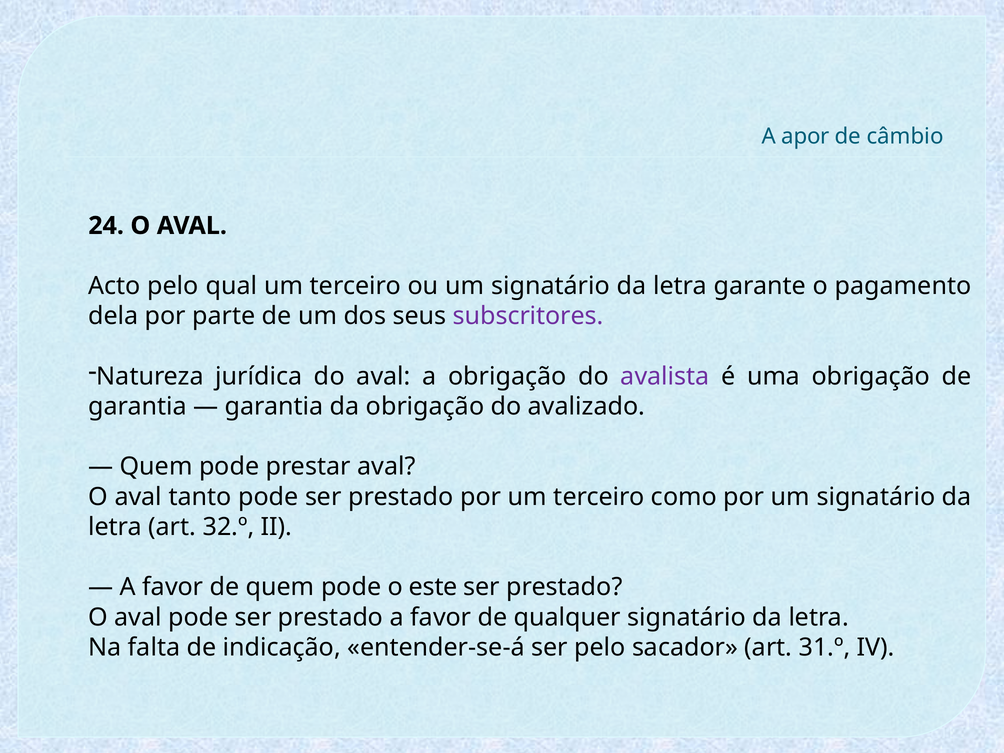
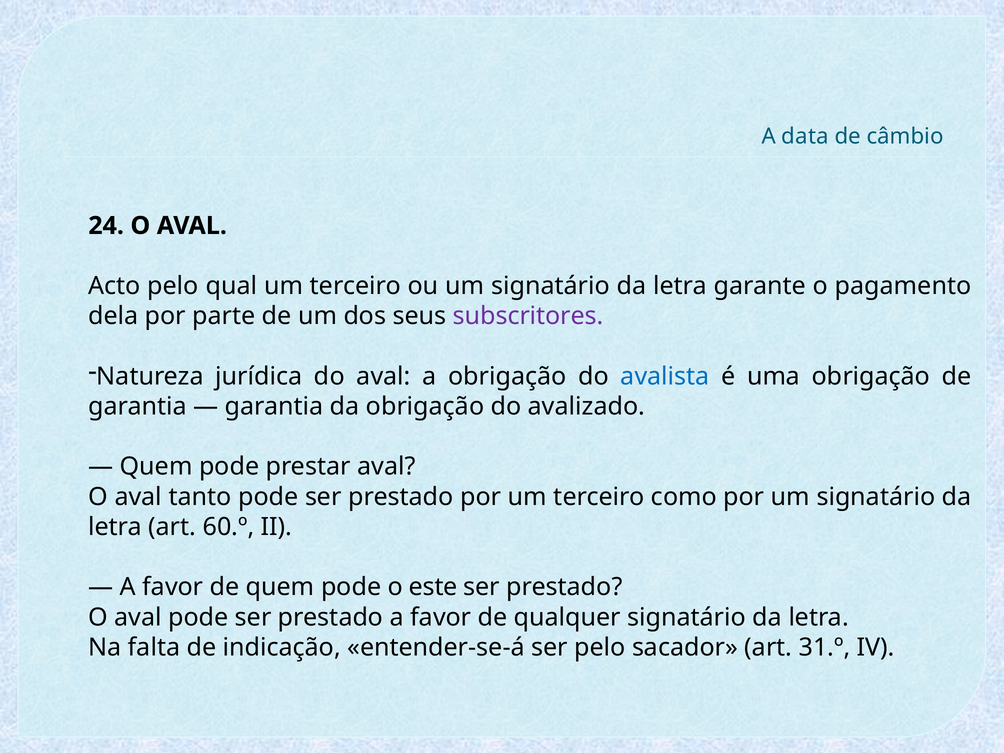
apor: apor -> data (805, 137)
avalista colour: purple -> blue (665, 376)
32.º: 32.º -> 60.º (229, 527)
